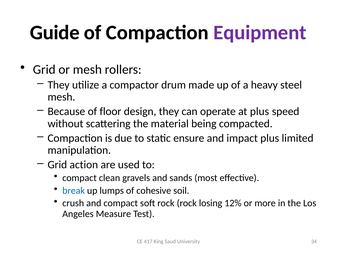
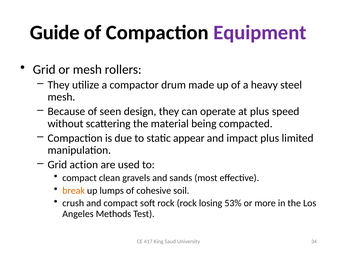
floor: floor -> seen (110, 111)
ensure: ensure -> appear (189, 138)
break colour: blue -> orange (74, 190)
12%: 12% -> 53% (233, 203)
Measure: Measure -> Methods (113, 214)
